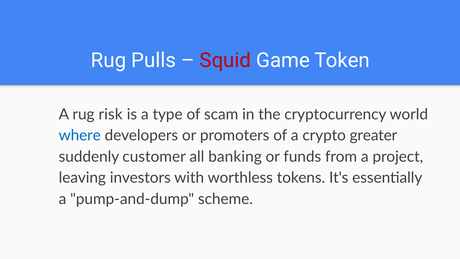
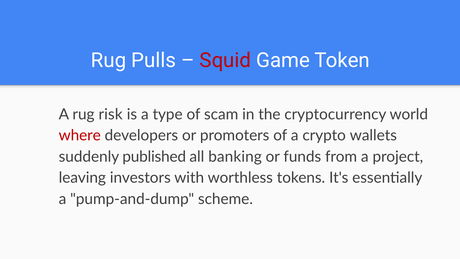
where colour: blue -> red (80, 135)
greater: greater -> wallets (373, 135)
customer: customer -> published (154, 156)
